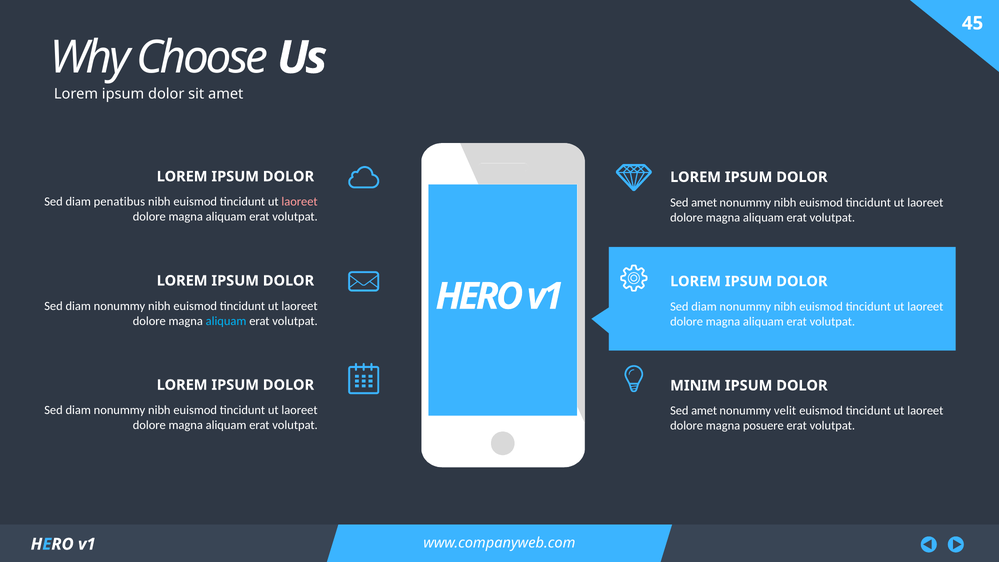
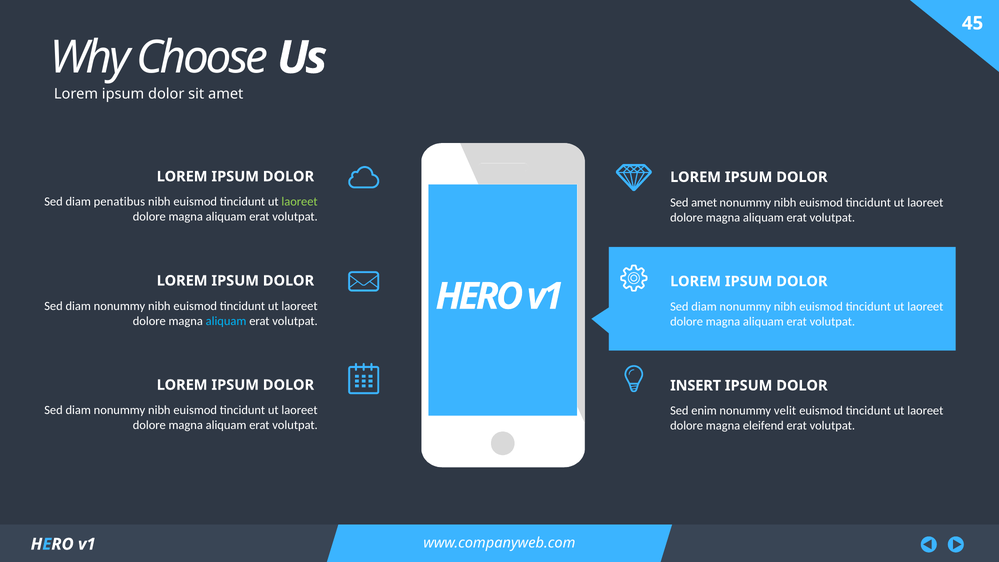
laoreet colour: pink -> light green (300, 202)
MINIM: MINIM -> INSERT (696, 386)
amet: amet -> enim (704, 411)
posuere: posuere -> eleifend (763, 426)
